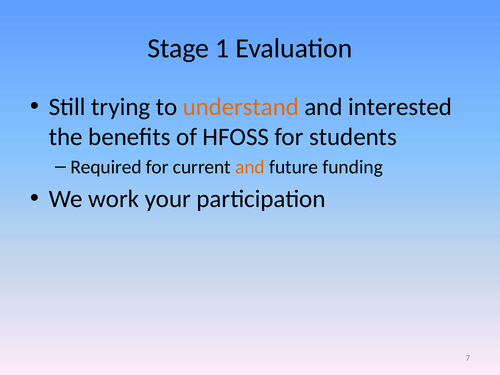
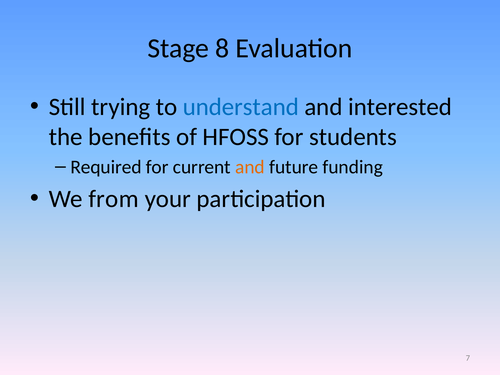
1: 1 -> 8 (222, 48)
understand colour: orange -> blue (241, 107)
work: work -> from (114, 199)
